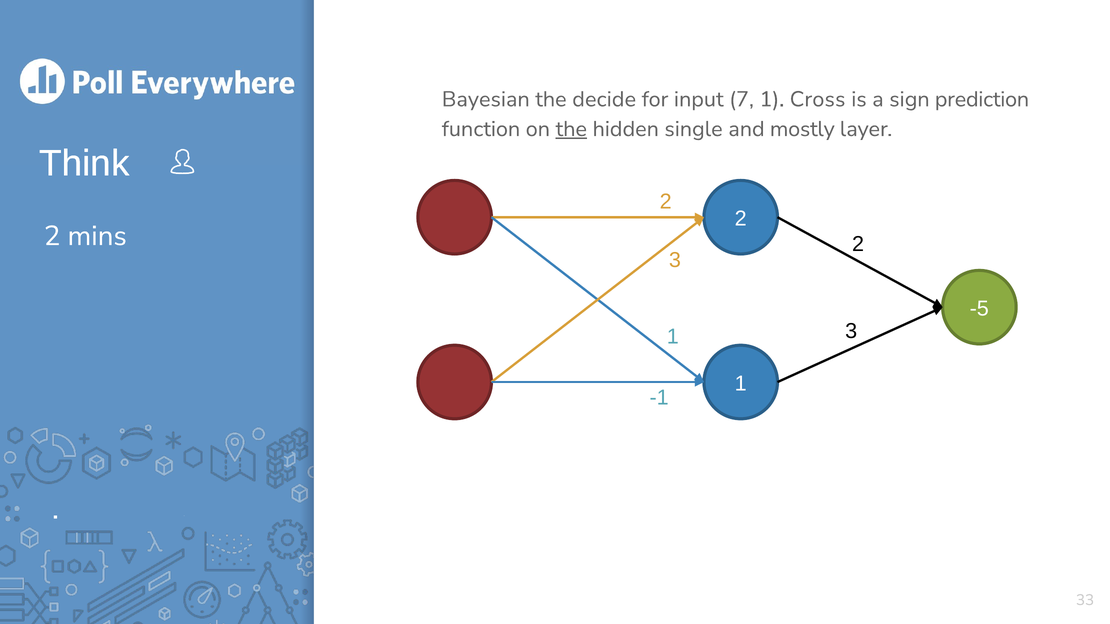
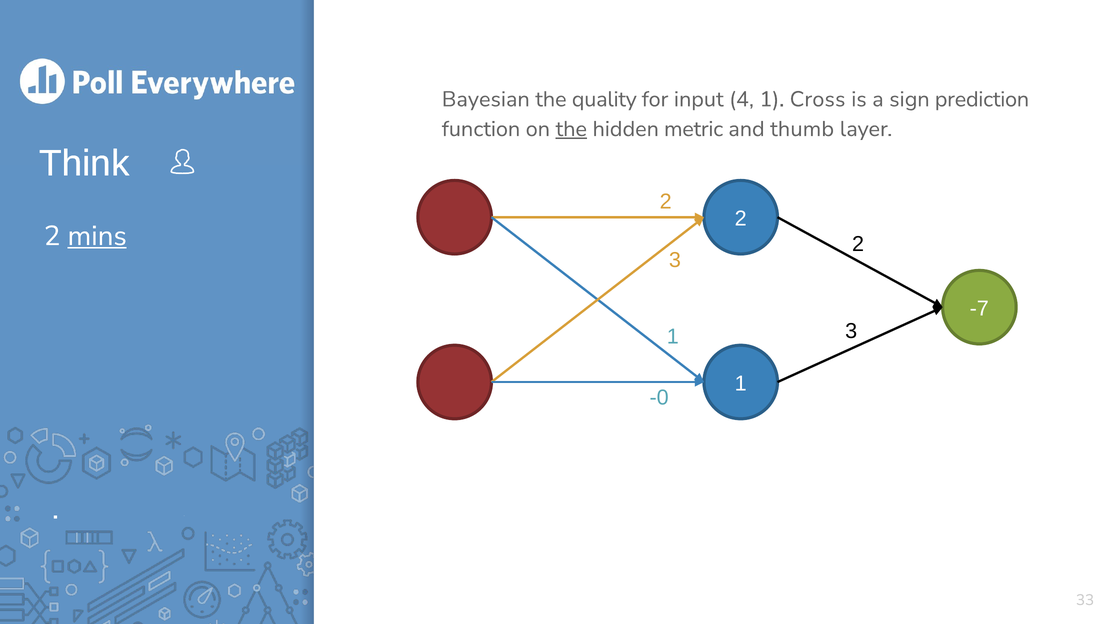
decide: decide -> quality (604, 99)
7: 7 -> 4 (742, 99)
single: single -> metric (694, 129)
mostly: mostly -> thumb (802, 129)
mins underline: none -> present (97, 236)
-5: -5 -> -7 (979, 309)
-1: -1 -> -0 (659, 398)
